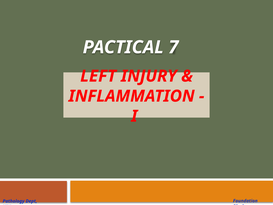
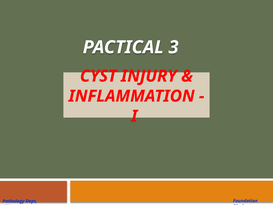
7: 7 -> 3 (173, 47)
LEFT: LEFT -> CYST (98, 76)
